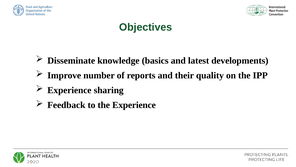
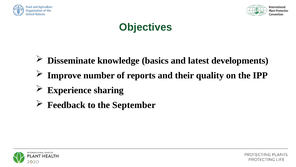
the Experience: Experience -> September (134, 105)
